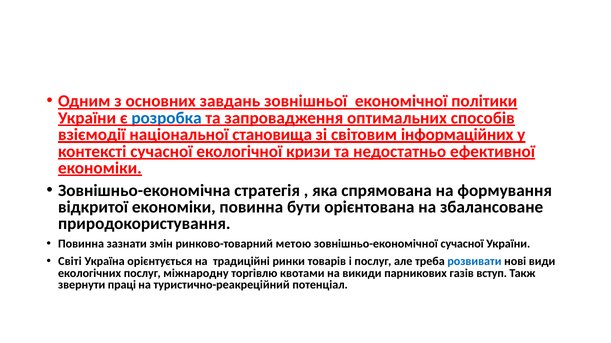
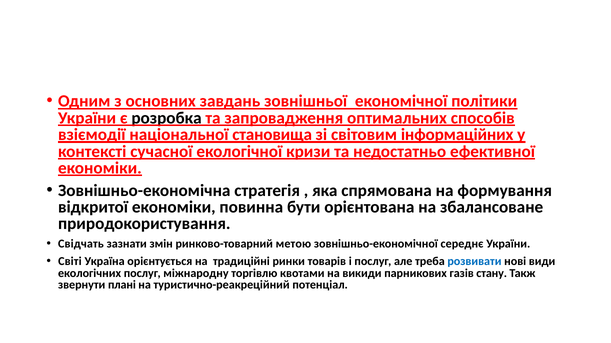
розробка colour: blue -> black (167, 118)
Повинна: Повинна -> Свідчать (81, 244)
зовнішньо-економічної сучасної: сучасної -> середнє (462, 244)
вступ: вступ -> стану (492, 274)
праці: праці -> плані (122, 285)
